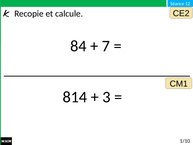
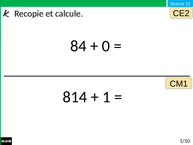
7: 7 -> 0 (106, 46)
3: 3 -> 1 (106, 97)
